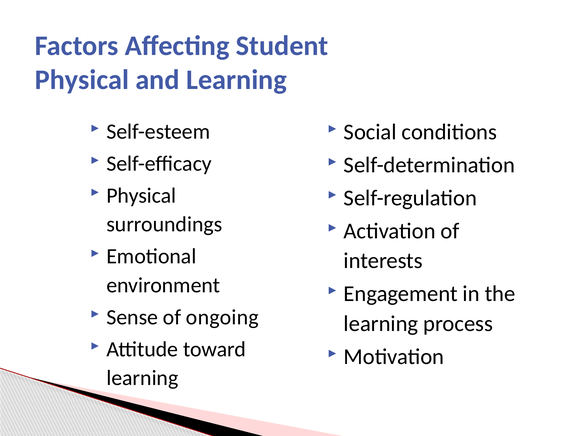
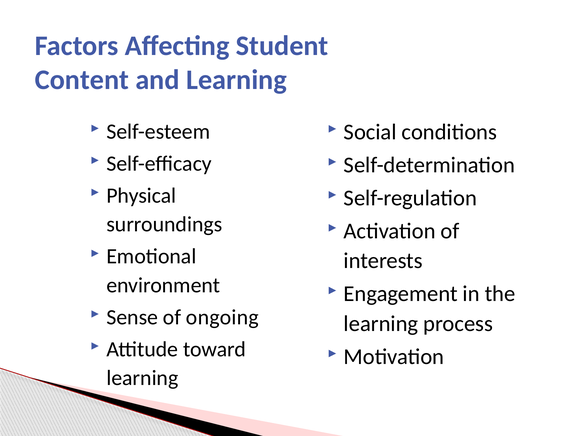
Physical: Physical -> Content (82, 80)
